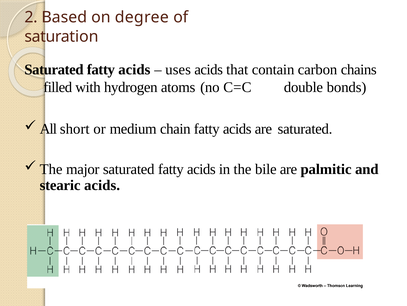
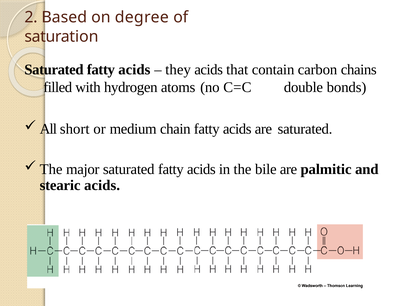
uses: uses -> they (178, 69)
